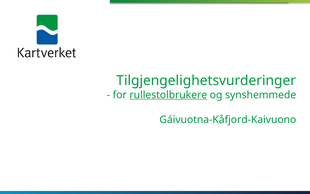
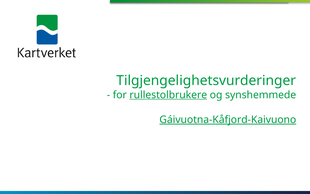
Gáivuotna-Kåfjord-Kaivuono underline: none -> present (228, 120)
